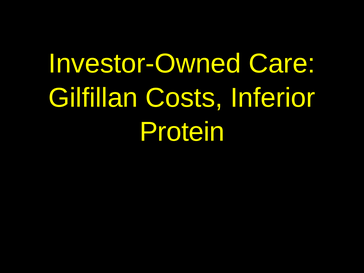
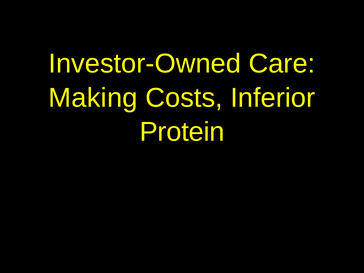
Gilfillan: Gilfillan -> Making (93, 98)
